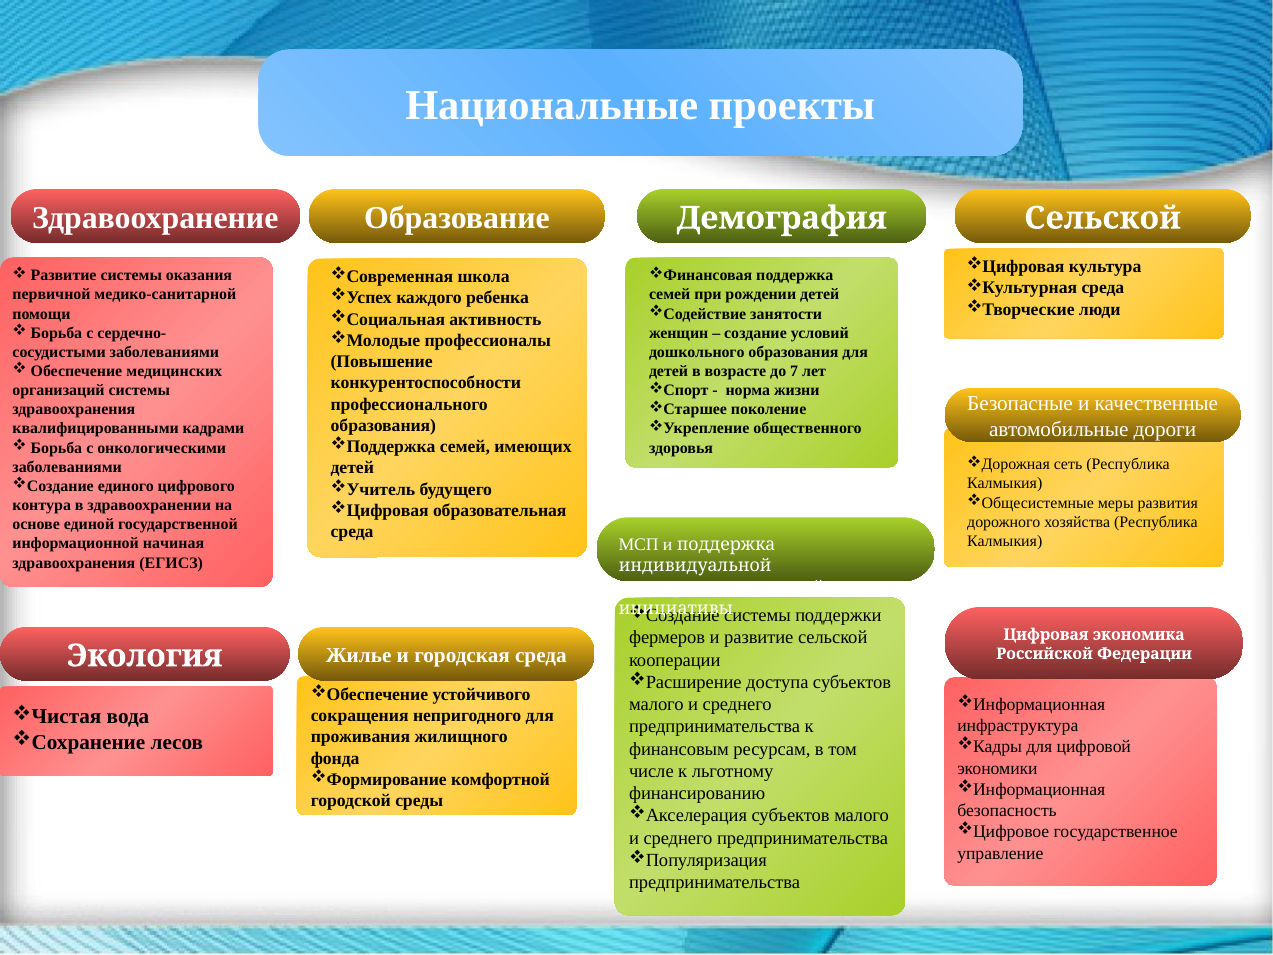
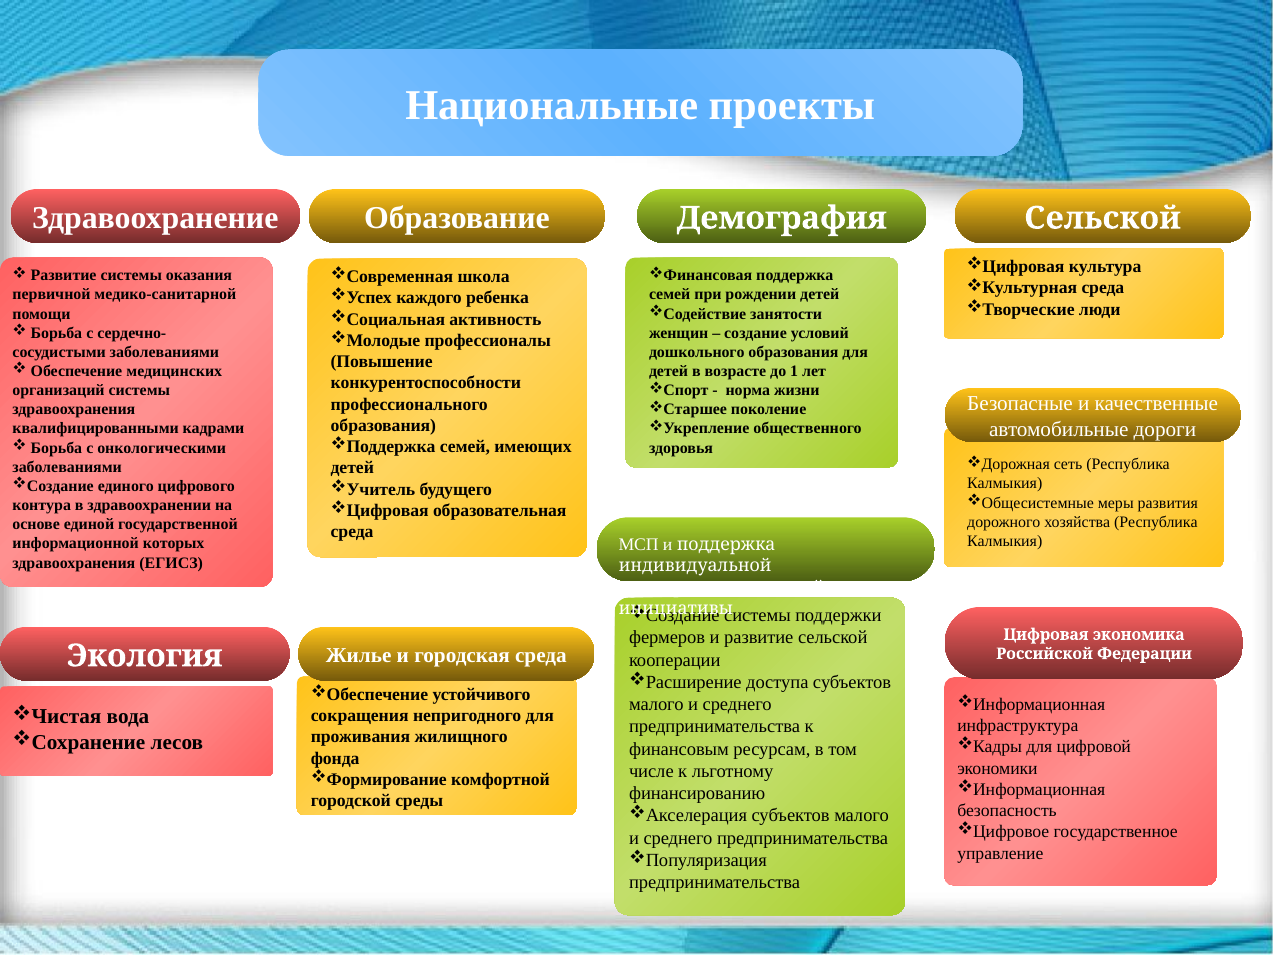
7: 7 -> 1 (794, 371)
начиная: начиная -> которых (174, 543)
